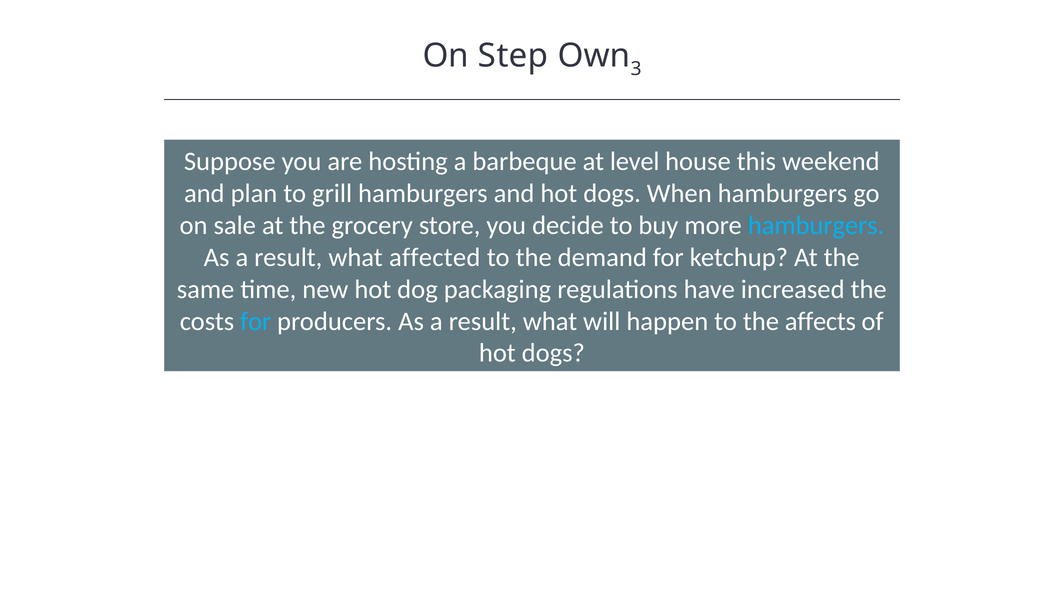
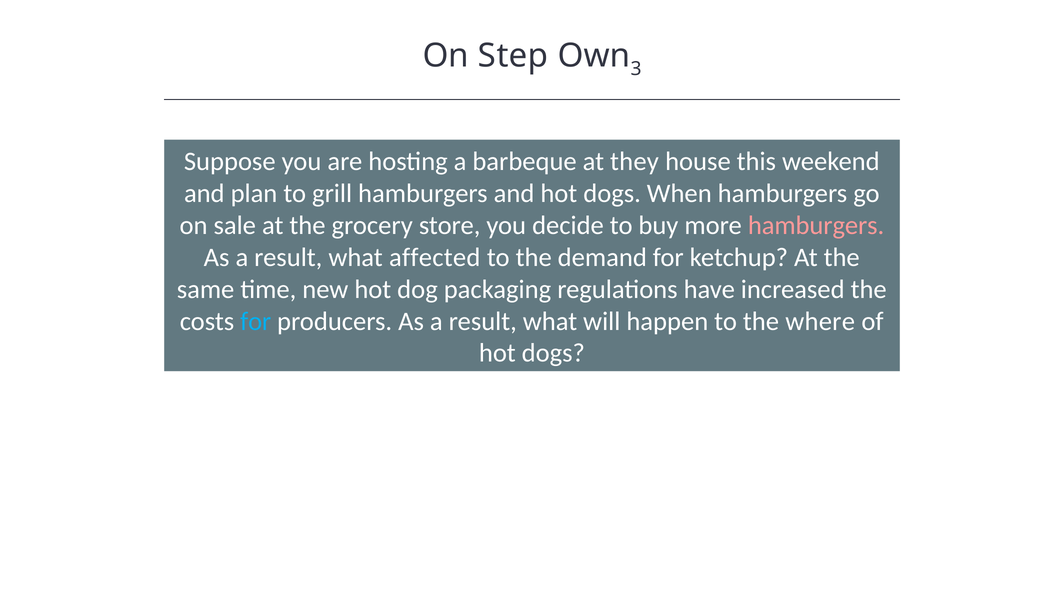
level: level -> they (634, 161)
hamburgers colour: light blue -> pink (816, 225)
affects: affects -> where (820, 321)
